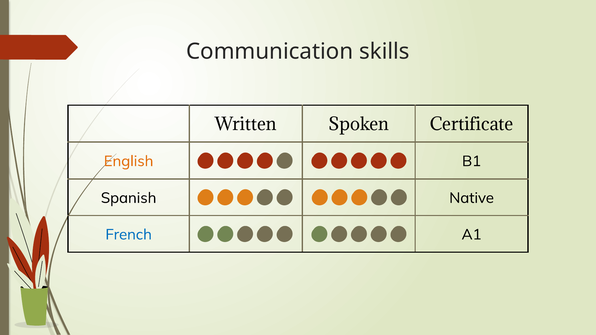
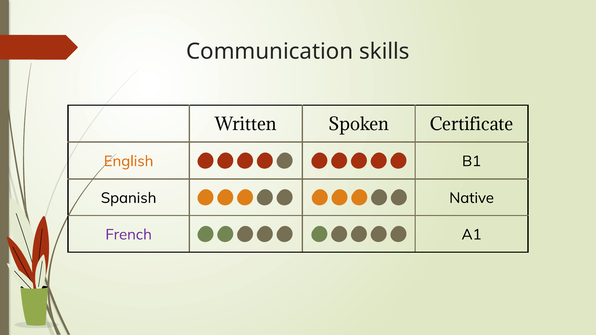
French colour: blue -> purple (129, 235)
